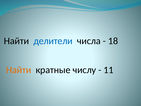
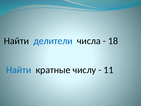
Найти colour: orange -> blue (19, 70)
